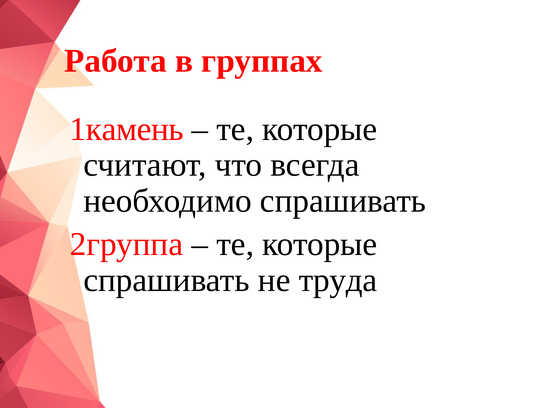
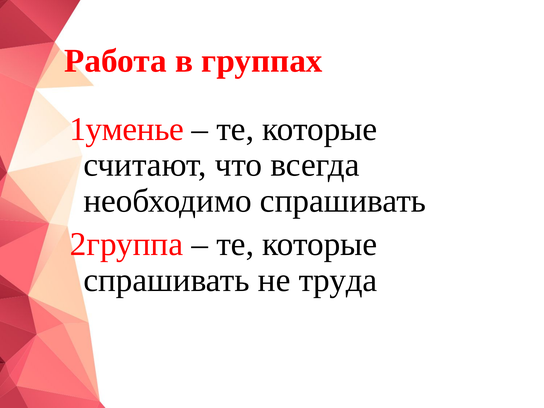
1камень: 1камень -> 1уменье (127, 129)
